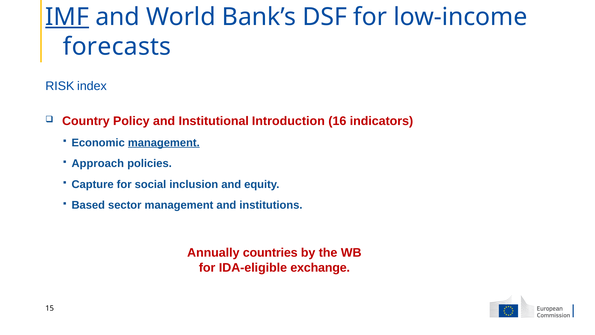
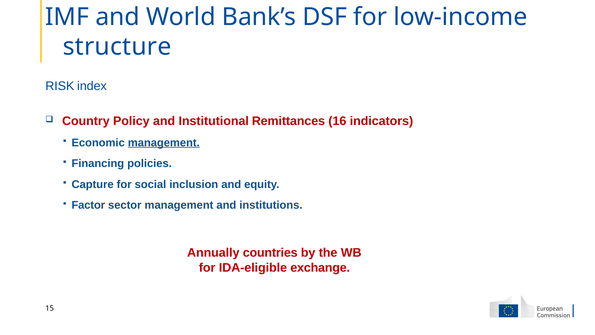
IMF underline: present -> none (67, 17)
forecasts: forecasts -> structure (117, 47)
Introduction: Introduction -> Remittances (288, 121)
Approach: Approach -> Financing (98, 163)
Based: Based -> Factor (88, 205)
